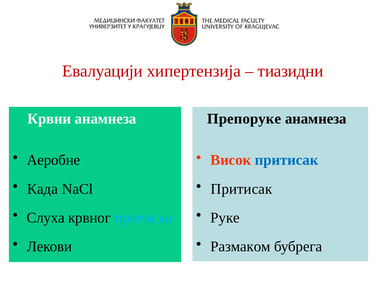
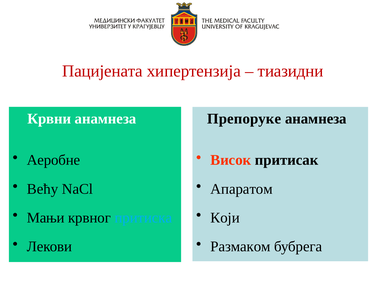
Евалуацији: Евалуацији -> Пацијената (102, 71)
притисак colour: blue -> black (287, 160)
Када: Када -> Већу (43, 189)
Притисак: Притисак -> Апаратом (242, 189)
Слуха: Слуха -> Мањи (46, 218)
Руке: Руке -> Који (225, 218)
